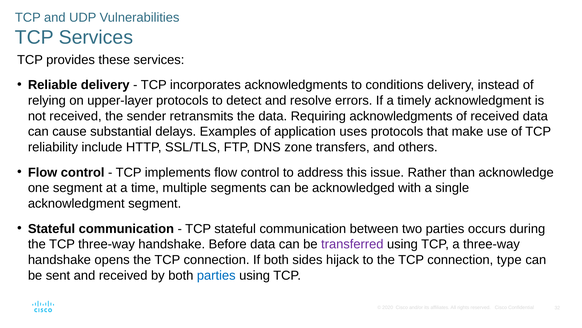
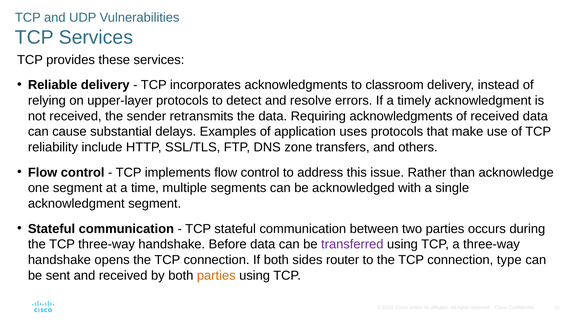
conditions: conditions -> classroom (395, 85)
hijack: hijack -> router (343, 259)
parties colour: blue -> orange (216, 275)
